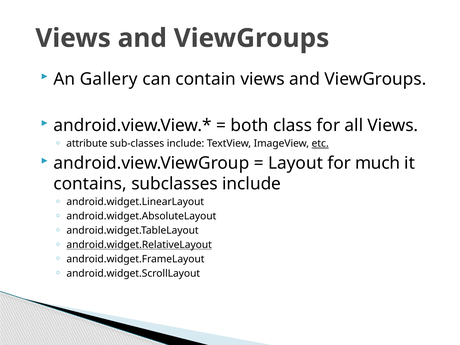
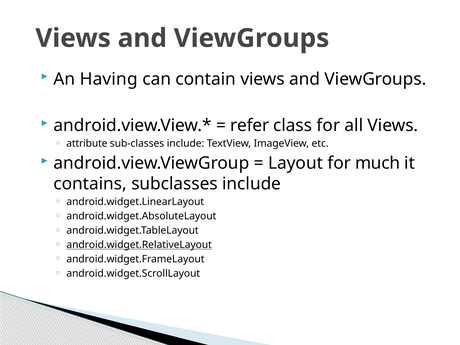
Gallery: Gallery -> Having (109, 79)
both: both -> refer (250, 126)
etc underline: present -> none (320, 144)
